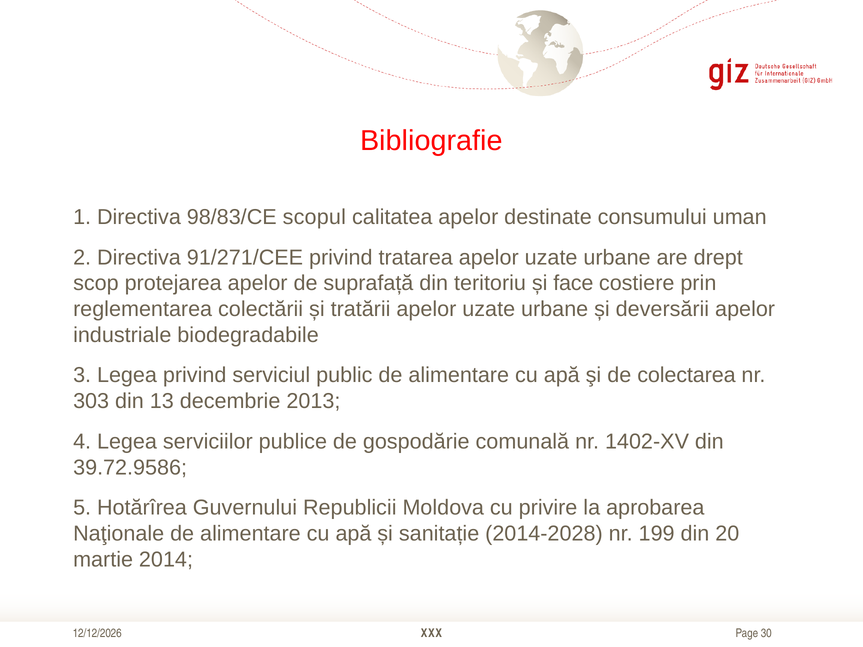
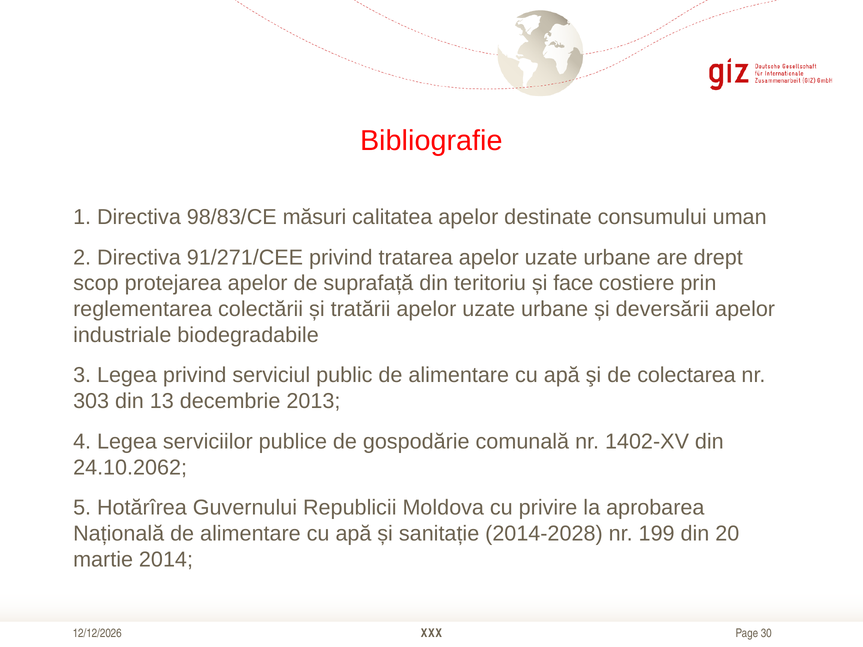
scopul: scopul -> măsuri (315, 217)
39.72.9586: 39.72.9586 -> 24.10.2062 (130, 468)
Naţionale: Naţionale -> Națională (119, 534)
